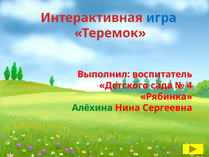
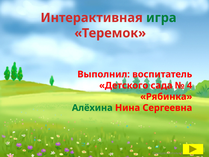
игра colour: blue -> green (161, 18)
